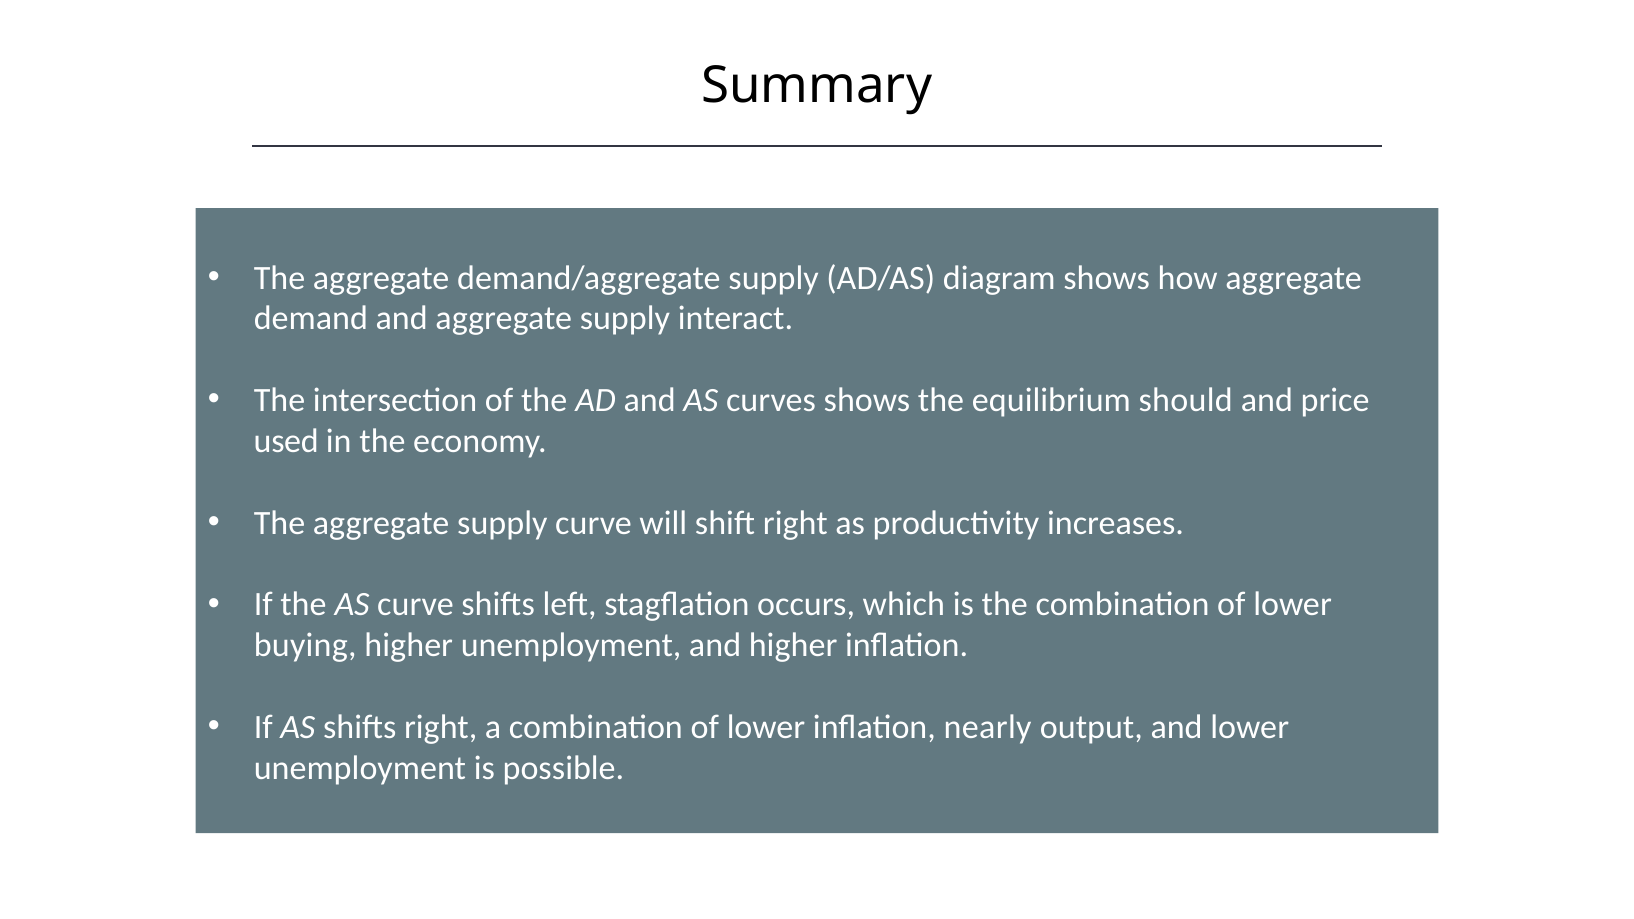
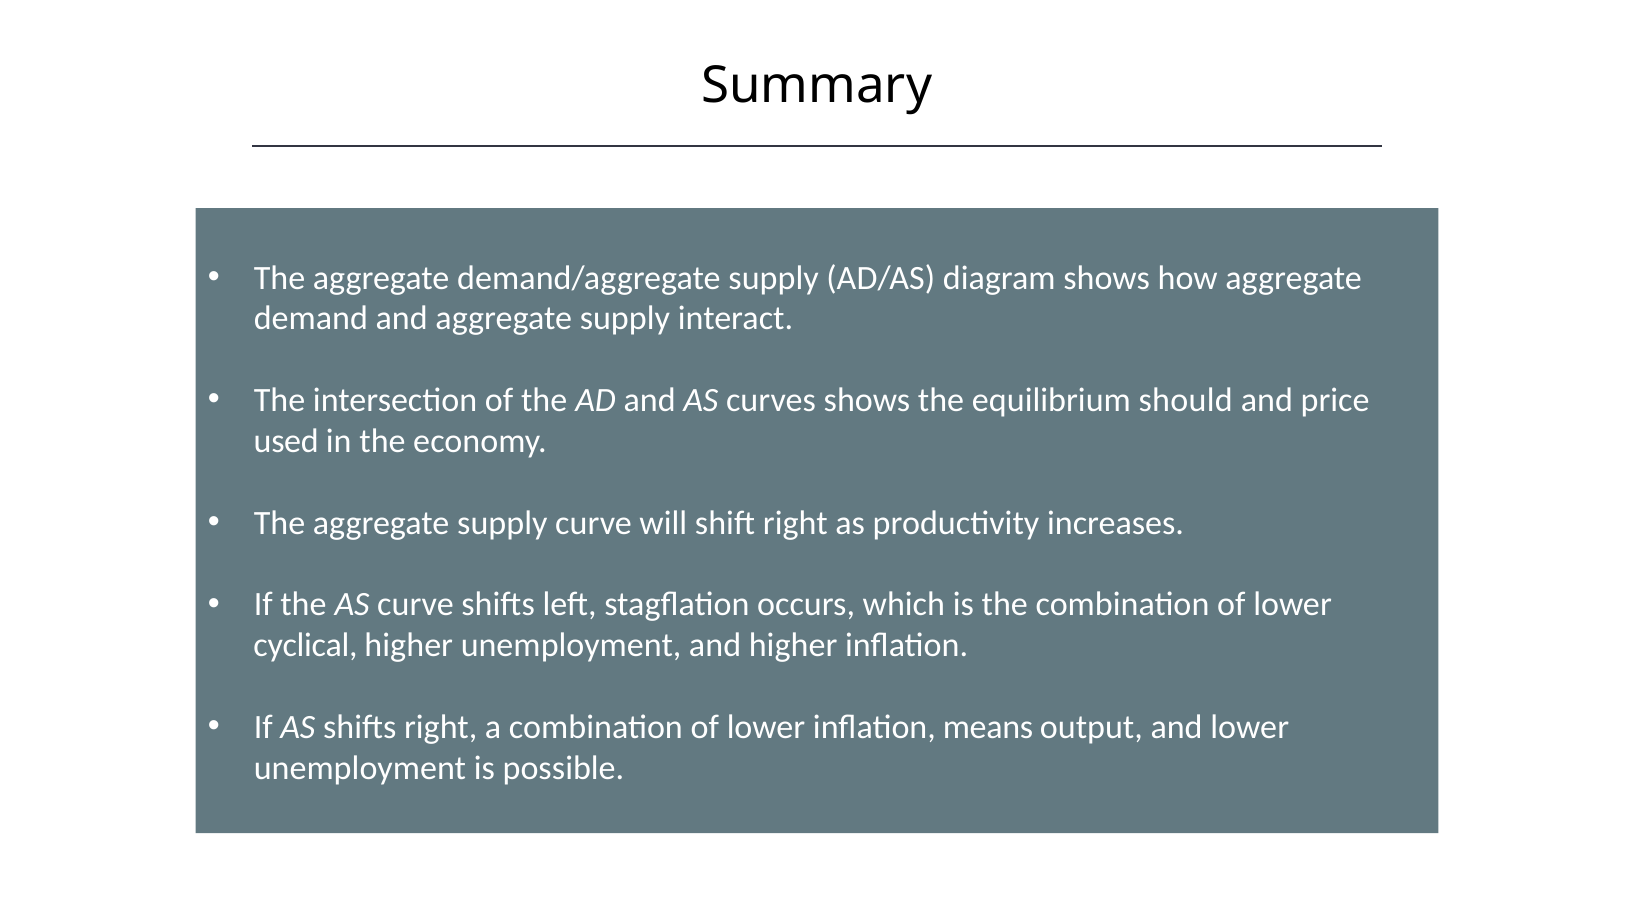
buying: buying -> cyclical (305, 646)
nearly: nearly -> means (988, 727)
